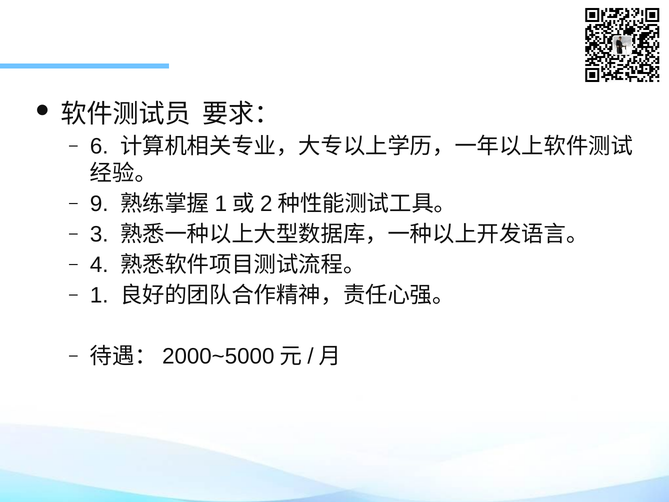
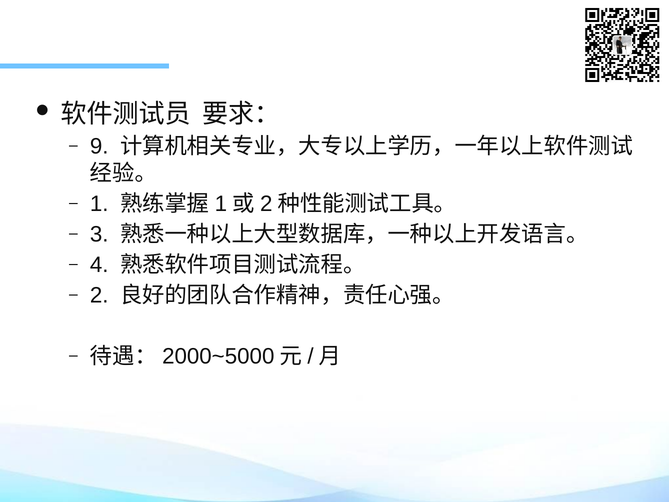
6: 6 -> 9 (99, 147)
9: 9 -> 1 (99, 204)
1: 1 -> 2 (99, 295)
